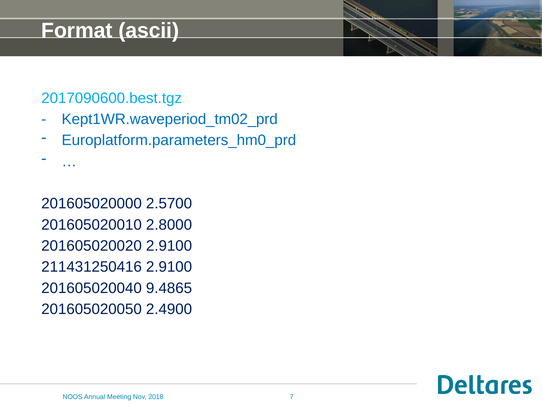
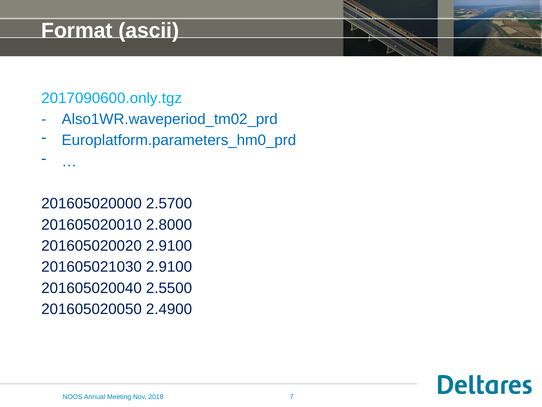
2017090600.best.tgz: 2017090600.best.tgz -> 2017090600.only.tgz (112, 98)
Kept1WR.waveperiod_tm02_prd: Kept1WR.waveperiod_tm02_prd -> Also1WR.waveperiod_tm02_prd (170, 119)
211431250416: 211431250416 -> 201605021030 (92, 267)
9.4865: 9.4865 -> 2.5500 (169, 288)
